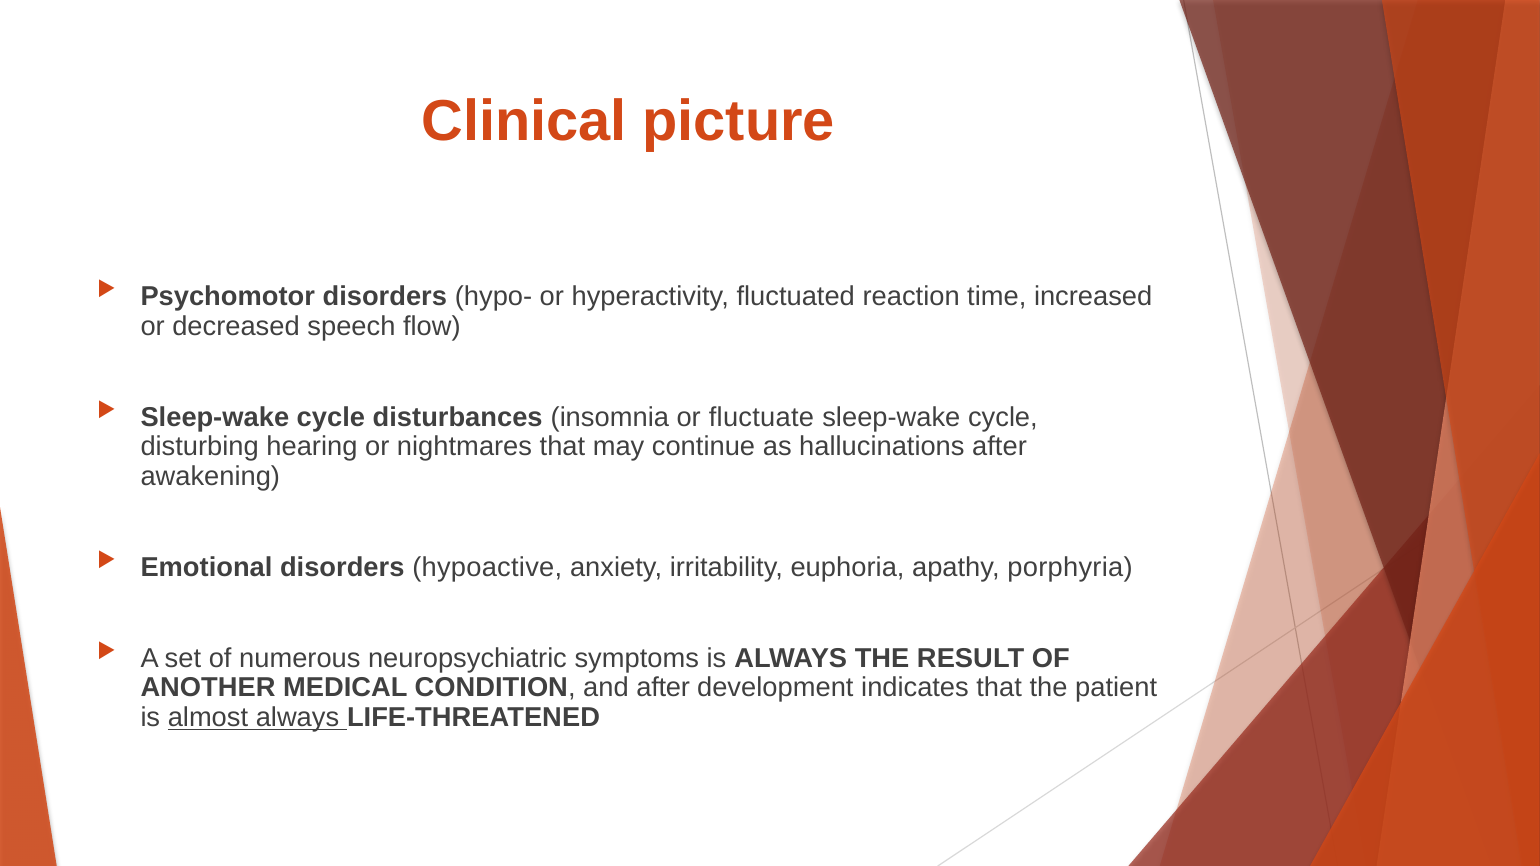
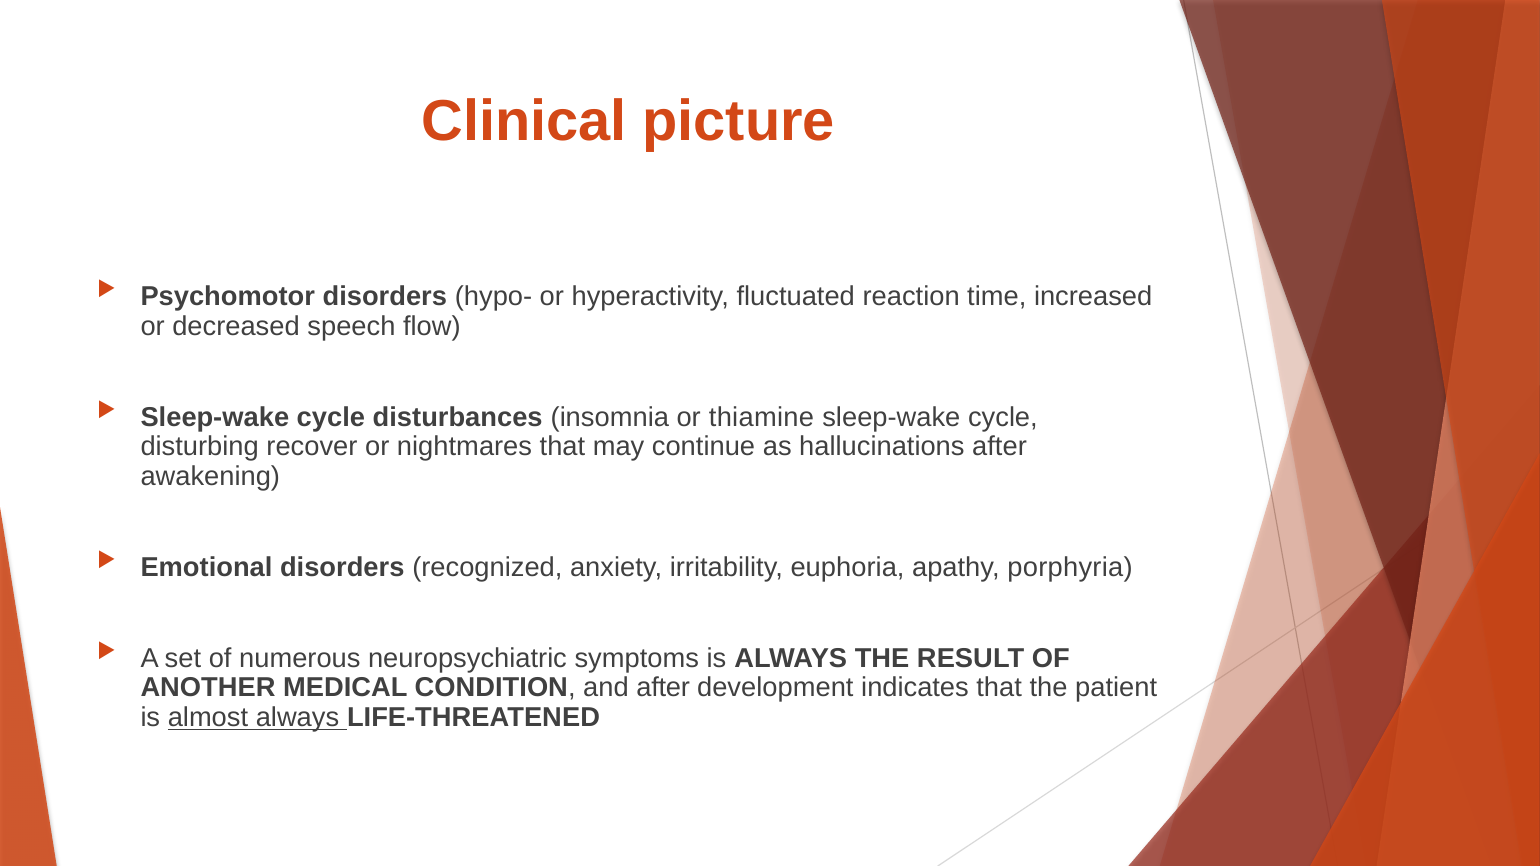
fluctuate: fluctuate -> thiamine (761, 417)
hearing: hearing -> recover (312, 447)
hypoactive: hypoactive -> recognized (487, 567)
